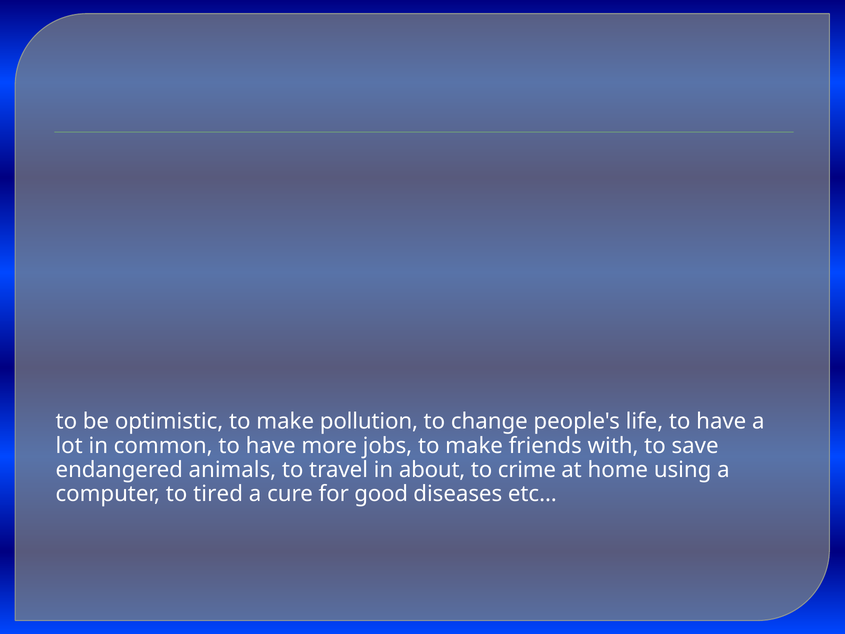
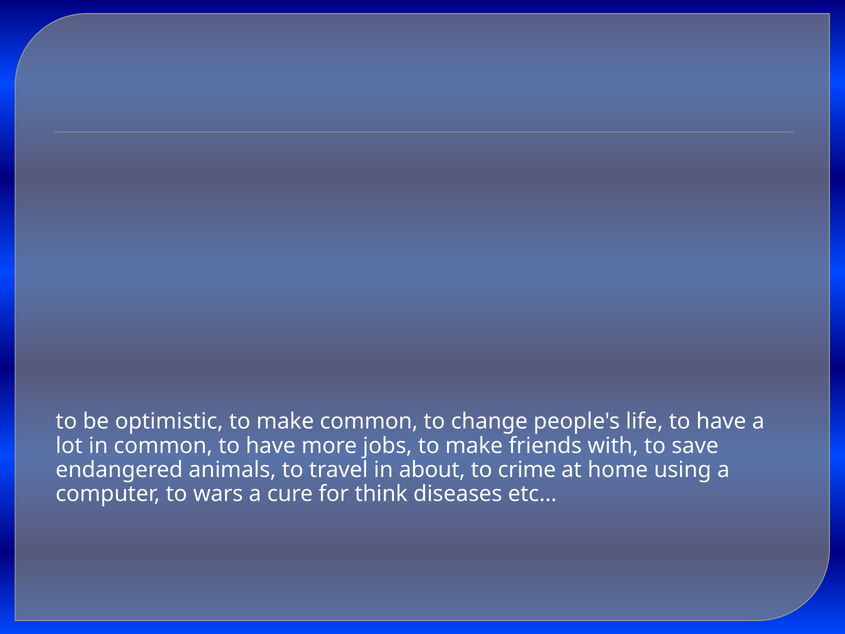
make pollution: pollution -> common (369, 421)
tired: tired -> wars (218, 494)
good: good -> think (381, 494)
